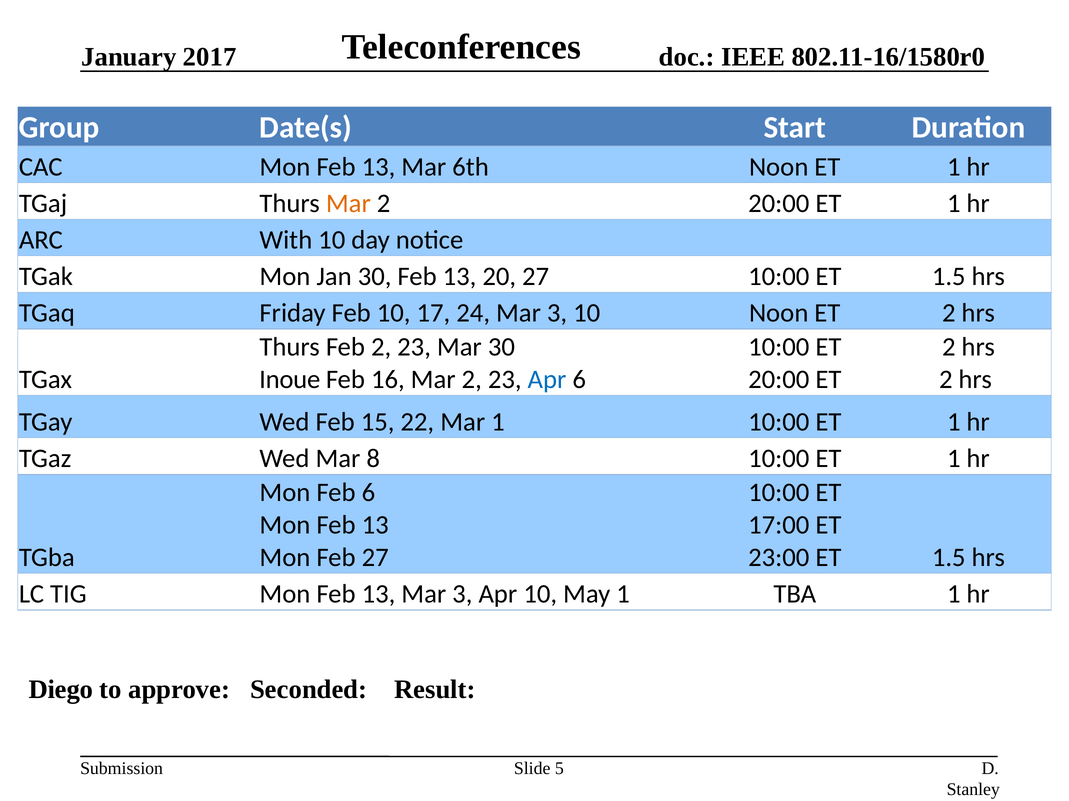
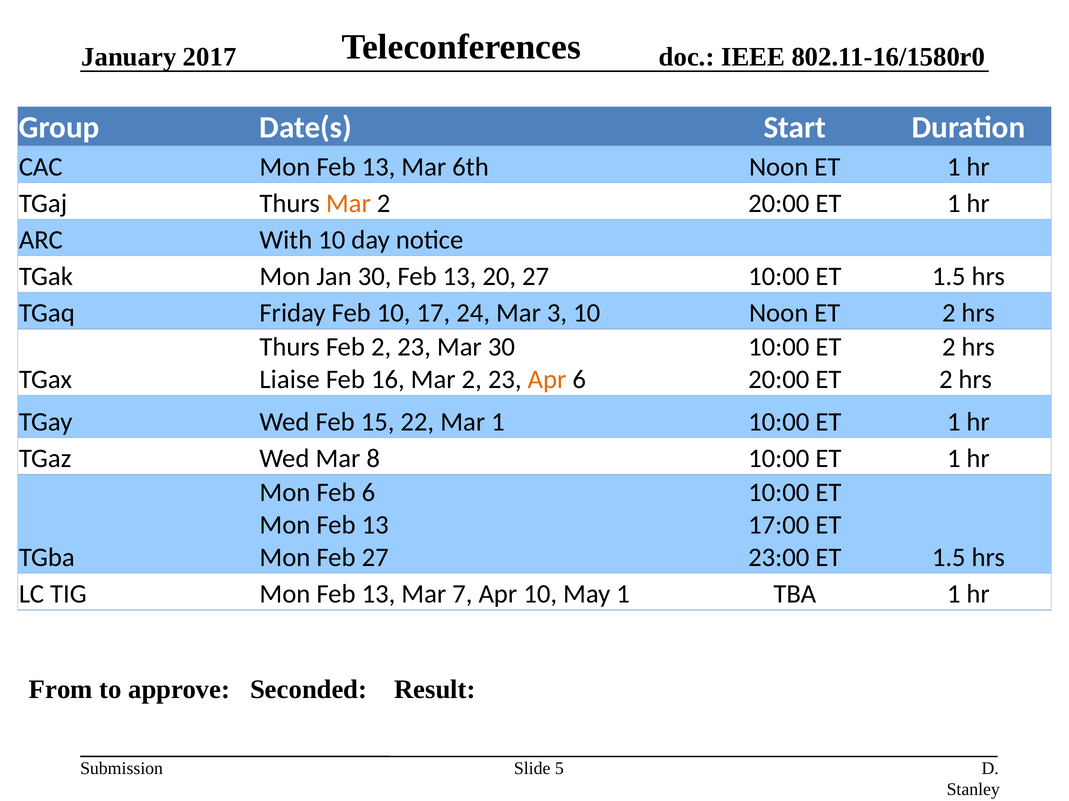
Inoue: Inoue -> Liaise (290, 380)
Apr colour: blue -> orange (547, 380)
13 Mar 3: 3 -> 7 (462, 595)
Diego: Diego -> From (61, 690)
